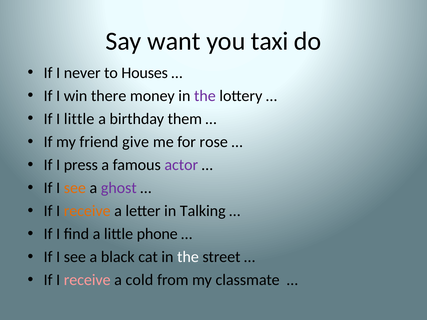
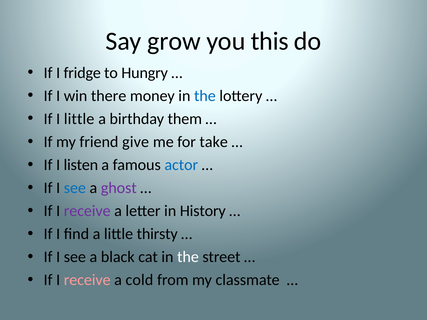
want: want -> grow (174, 41)
taxi: taxi -> this (270, 41)
never: never -> fridge (82, 73)
Houses: Houses -> Hungry (145, 73)
the colour: purple -> blue (205, 96)
rose: rose -> take (214, 142)
press: press -> listen (81, 165)
actor colour: purple -> blue (181, 165)
see colour: orange -> blue (75, 188)
receive colour: orange -> purple (87, 211)
Talking: Talking -> History (203, 211)
phone: phone -> thirsty (157, 234)
